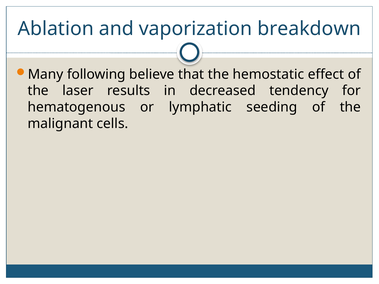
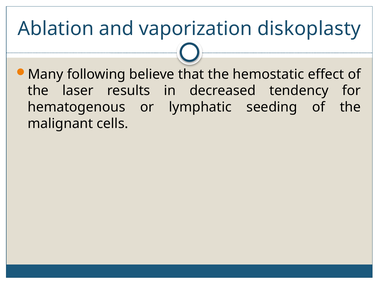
breakdown: breakdown -> diskoplasty (309, 29)
